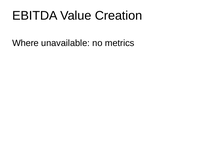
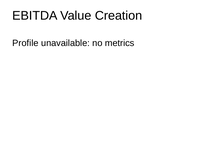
Where: Where -> Profile (25, 43)
